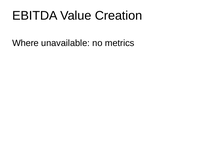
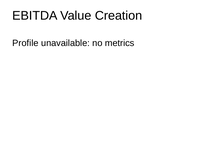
Where: Where -> Profile (25, 43)
